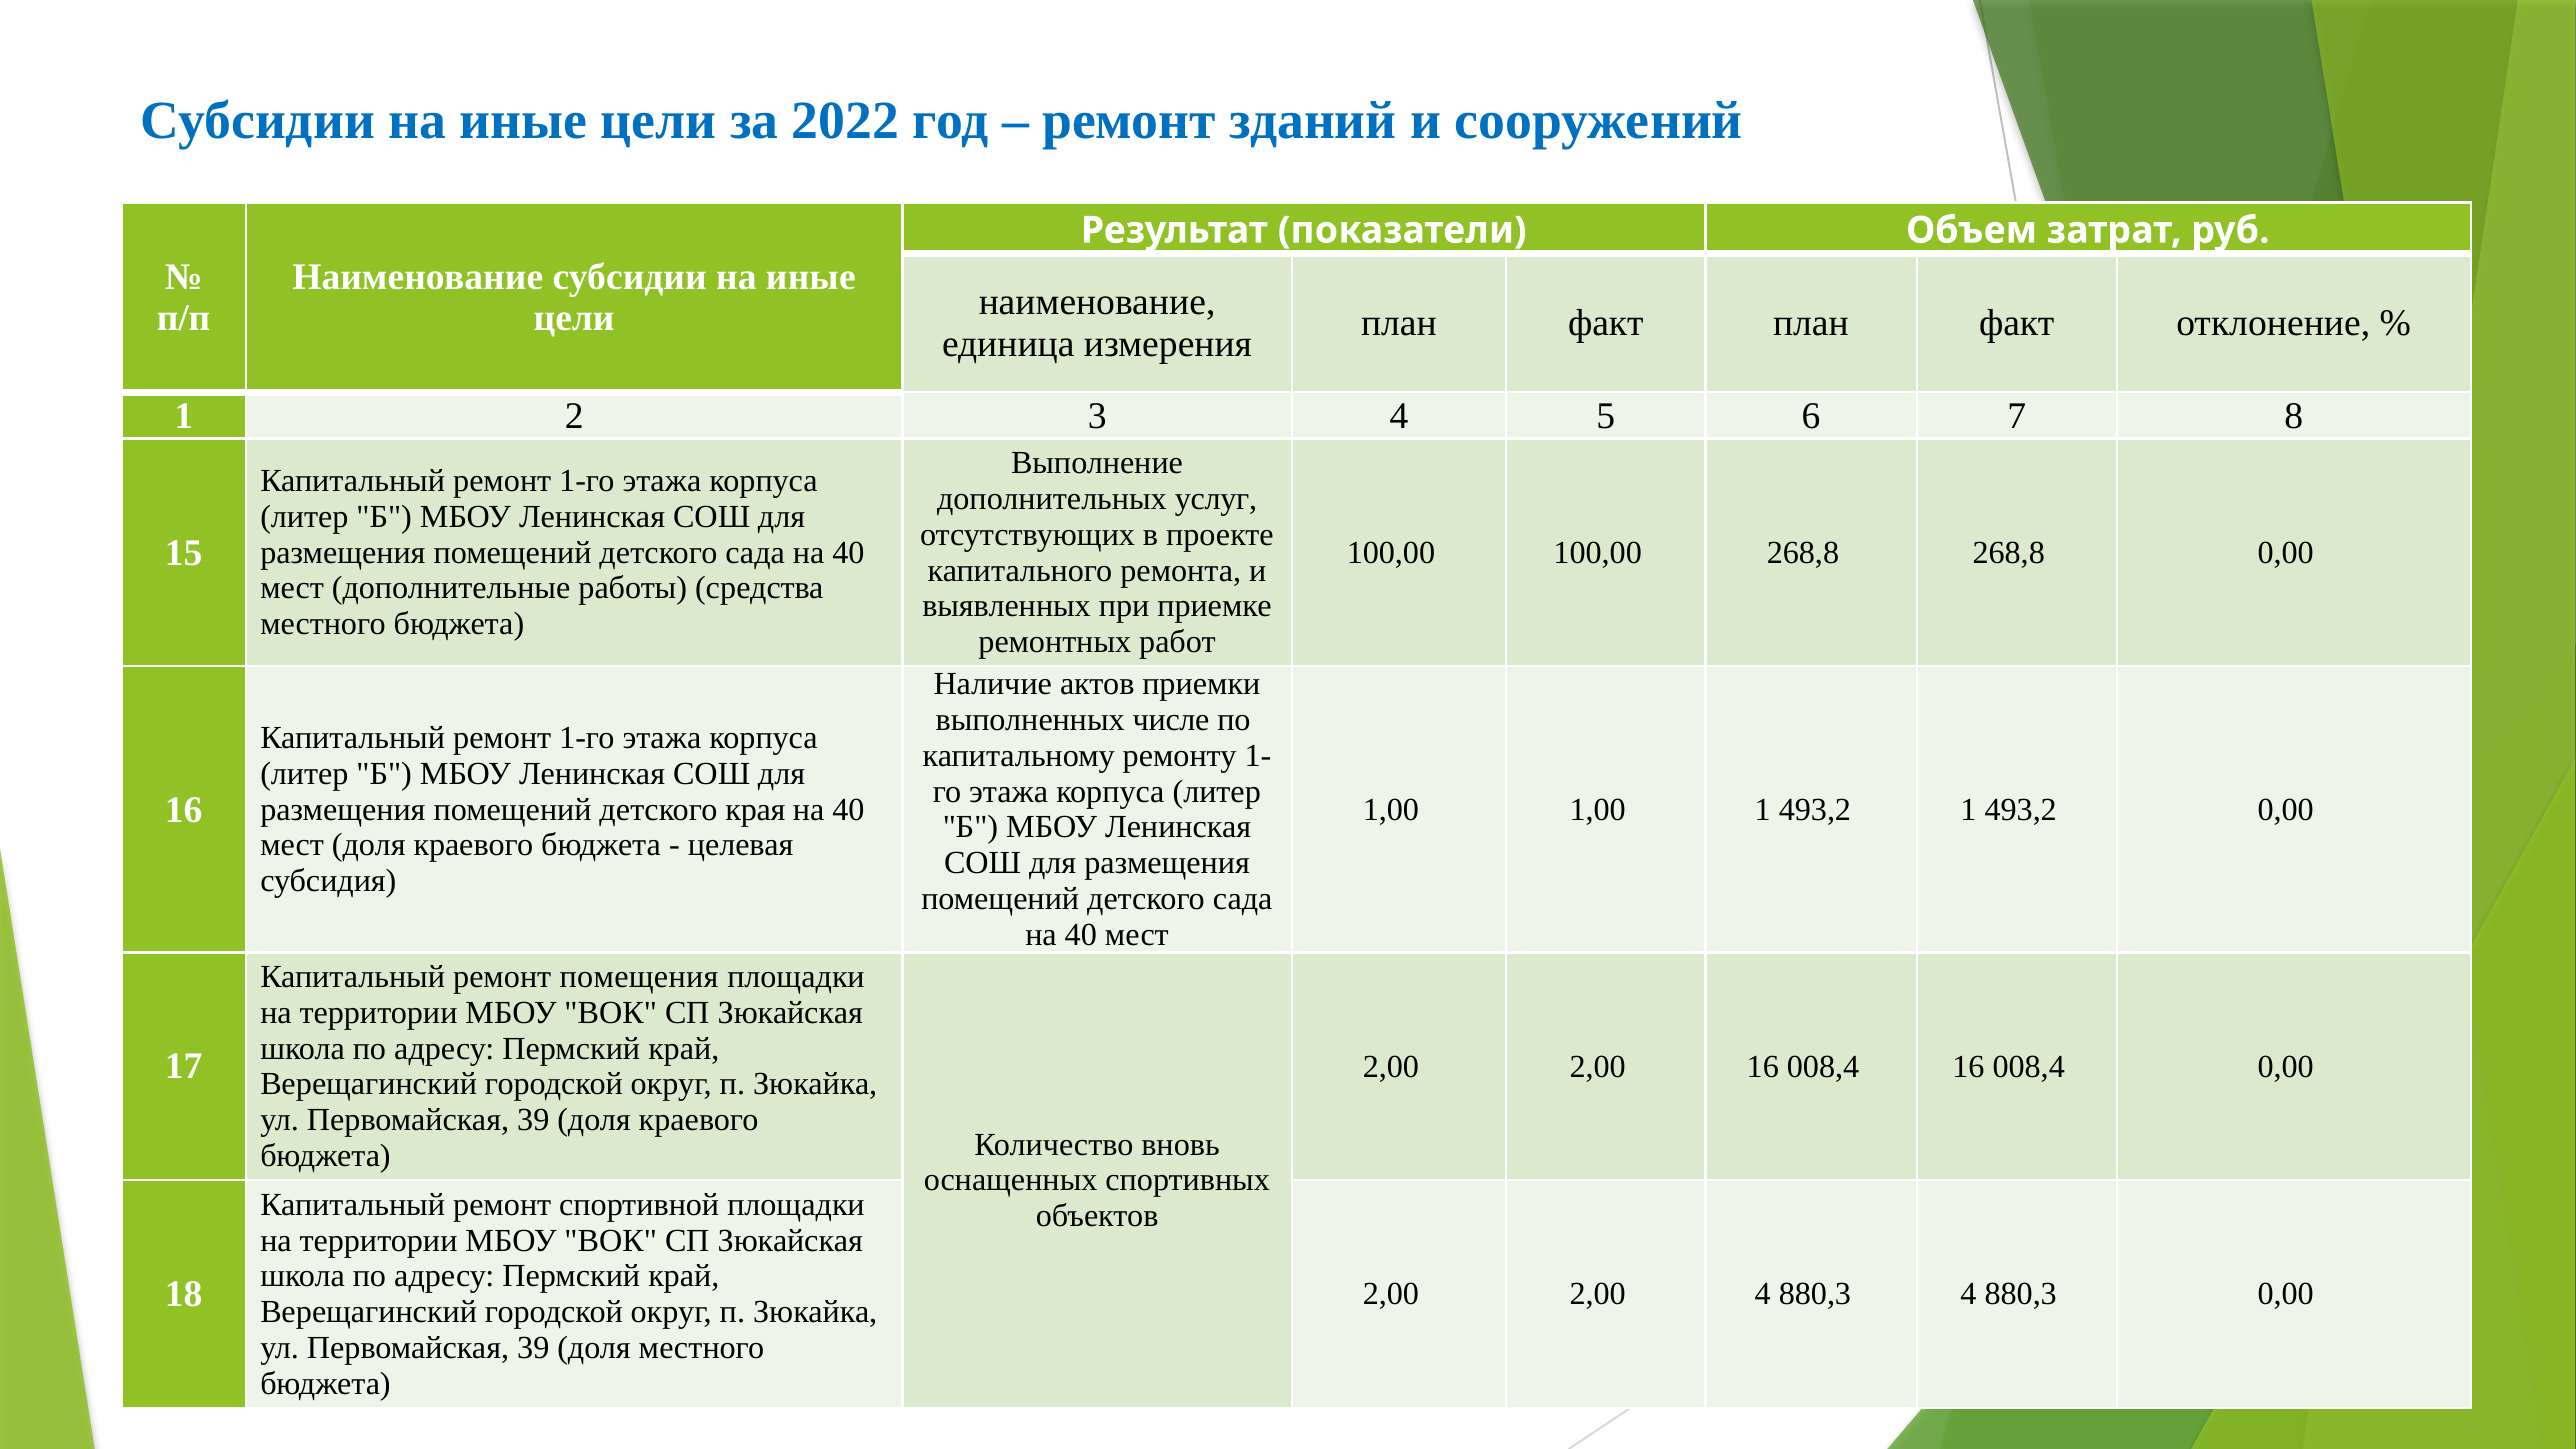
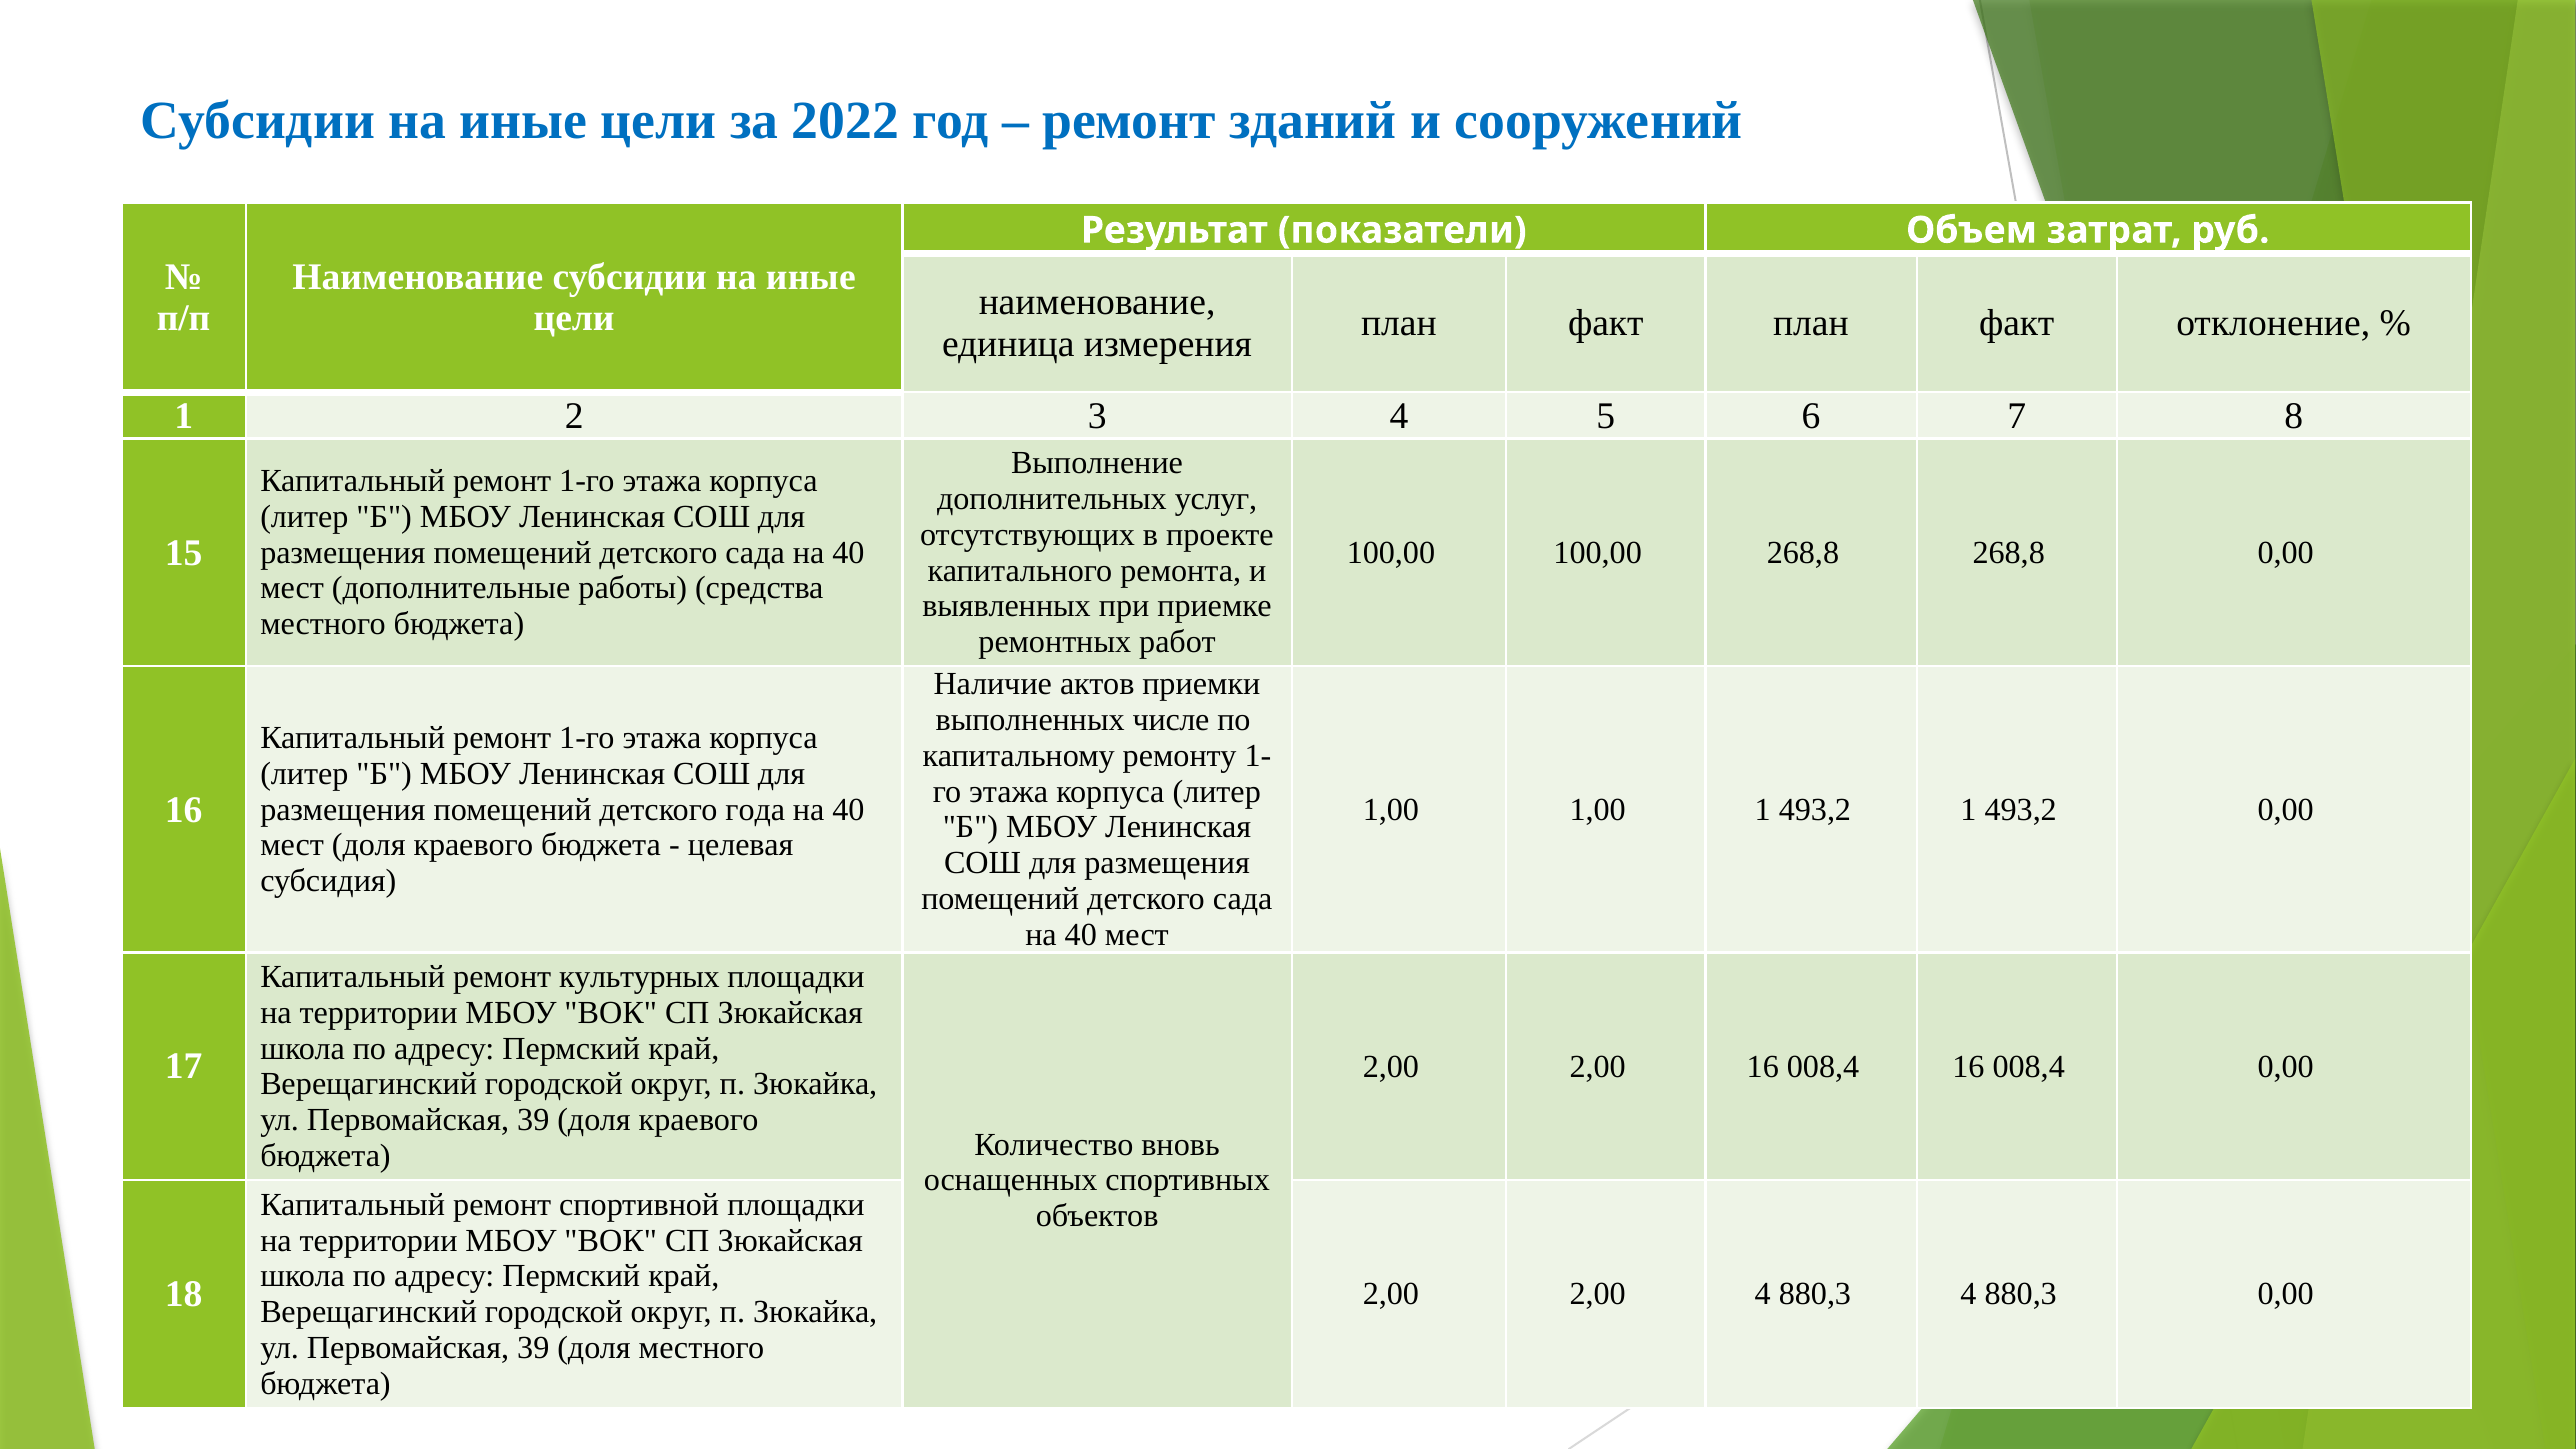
края: края -> года (755, 809)
помещения: помещения -> культурных (639, 977)
